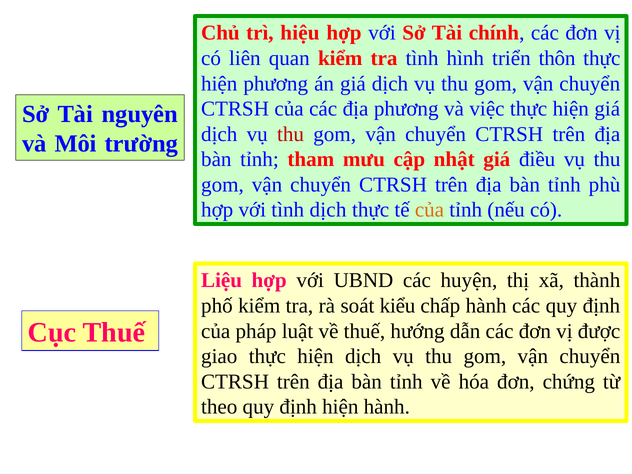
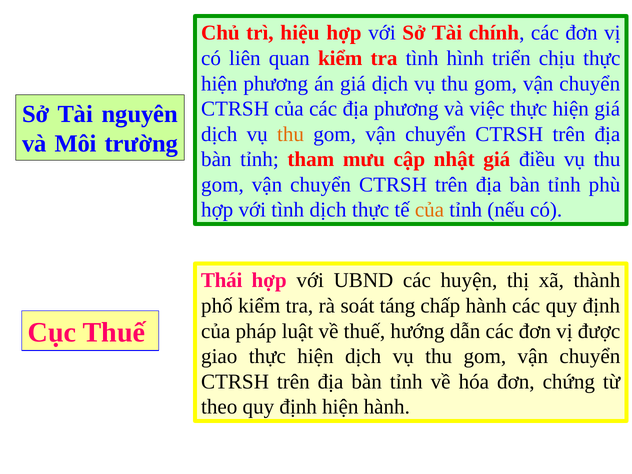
thôn: thôn -> chịu (557, 58)
thu colour: red -> orange (291, 134)
Liệu: Liệu -> Thái (222, 281)
kiểu: kiểu -> táng (398, 306)
